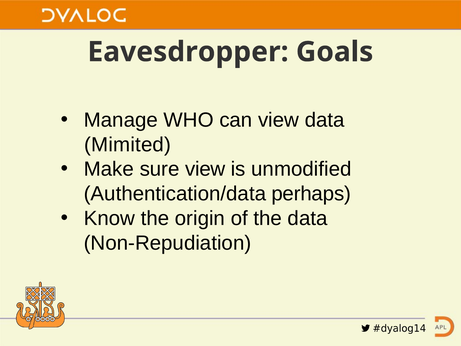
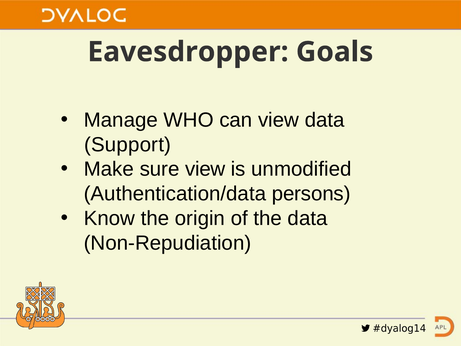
Mimited: Mimited -> Support (128, 144)
perhaps: perhaps -> persons (311, 194)
